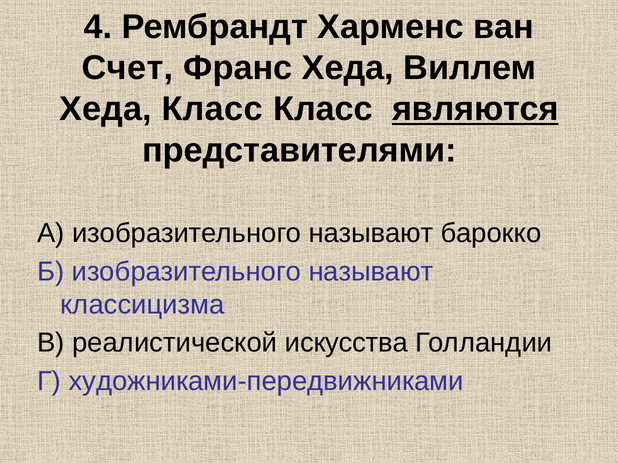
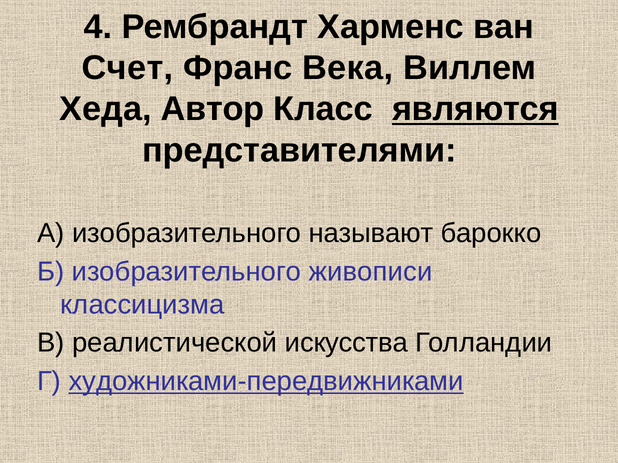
Франс Хеда: Хеда -> Века (348, 68)
Хеда Класс: Класс -> Автор (213, 109)
Б изобразительного называют: называют -> живописи (371, 272)
художниками-передвижниками underline: none -> present (266, 382)
